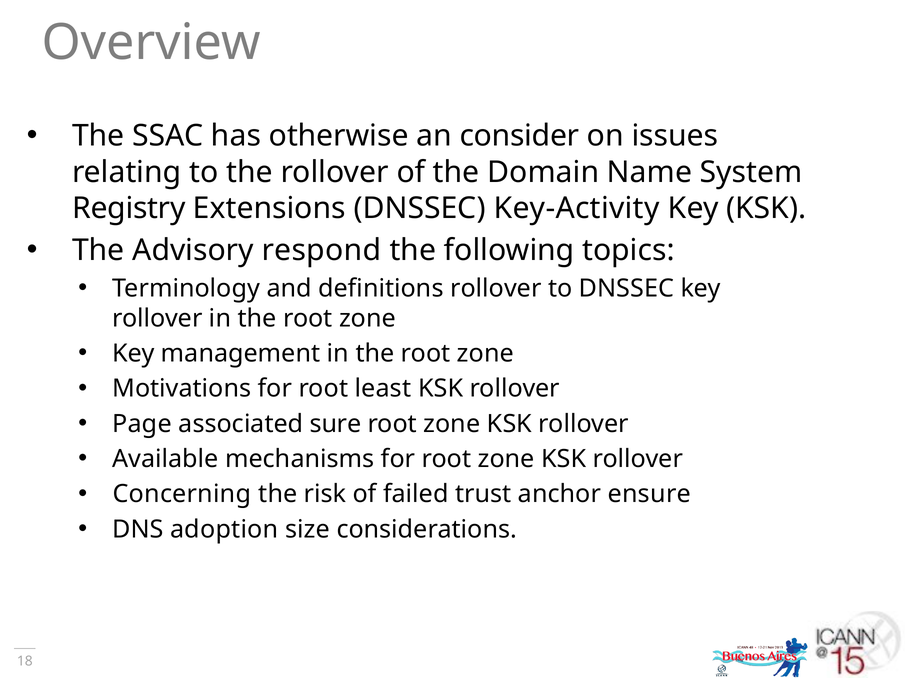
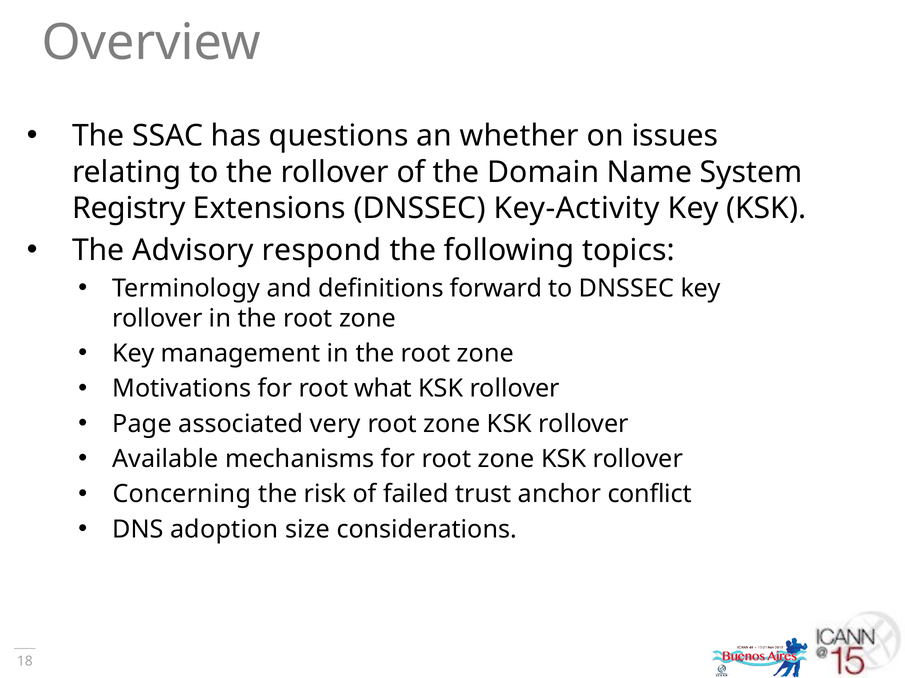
otherwise: otherwise -> questions (339, 136)
consider: consider -> whether (519, 136)
definitions rollover: rollover -> forward (496, 289)
least: least -> what (383, 389)
sure: sure -> very (335, 424)
ensure: ensure -> conflict (650, 495)
